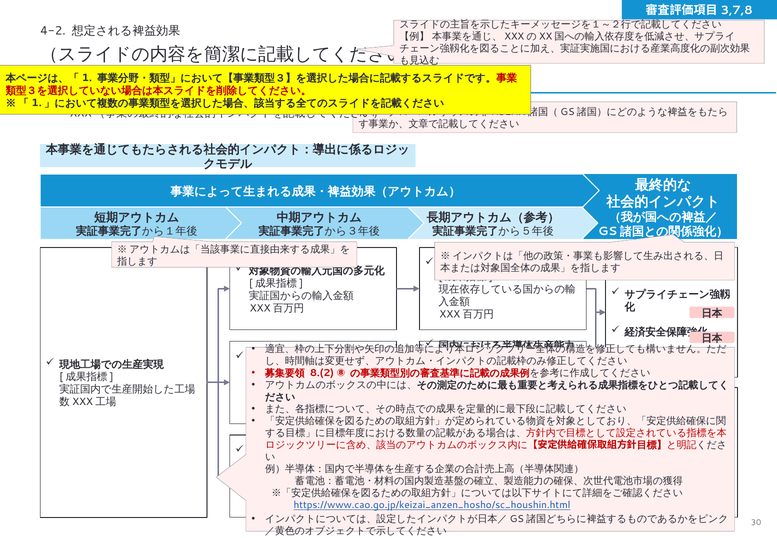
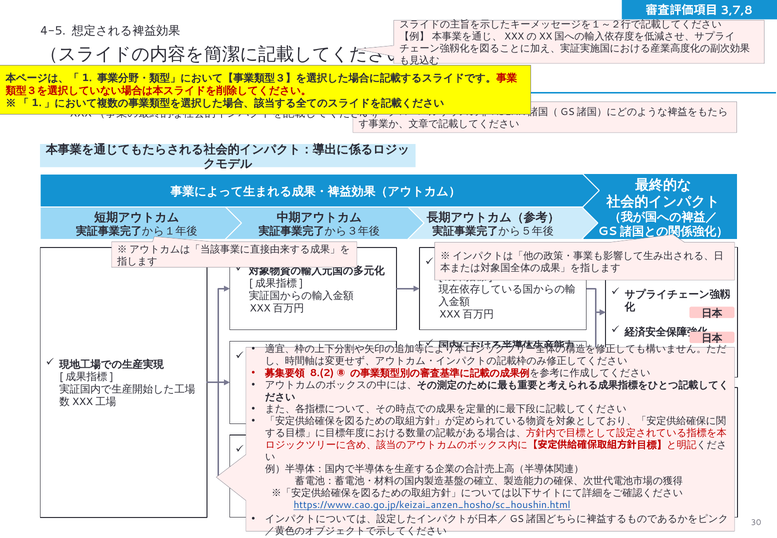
4-2: 4-2 -> 4-5 (53, 31)
